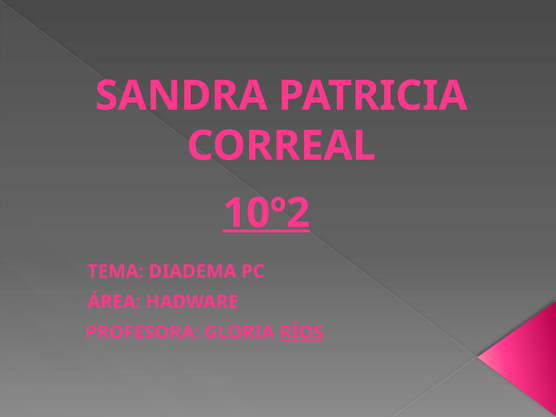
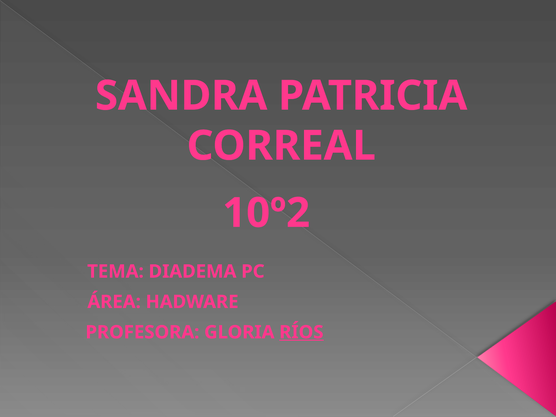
10º2 underline: present -> none (266, 213)
